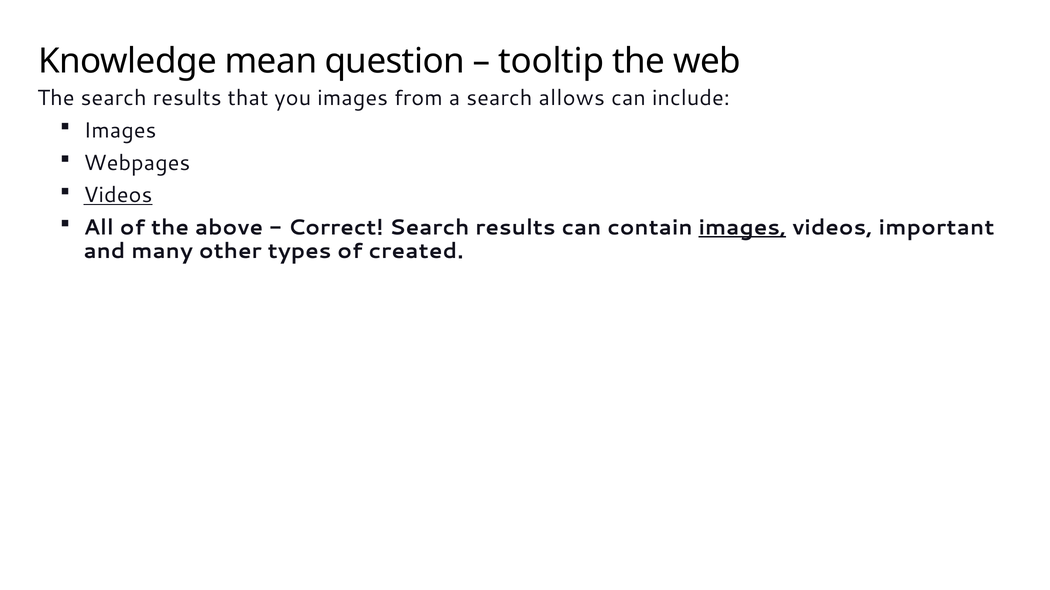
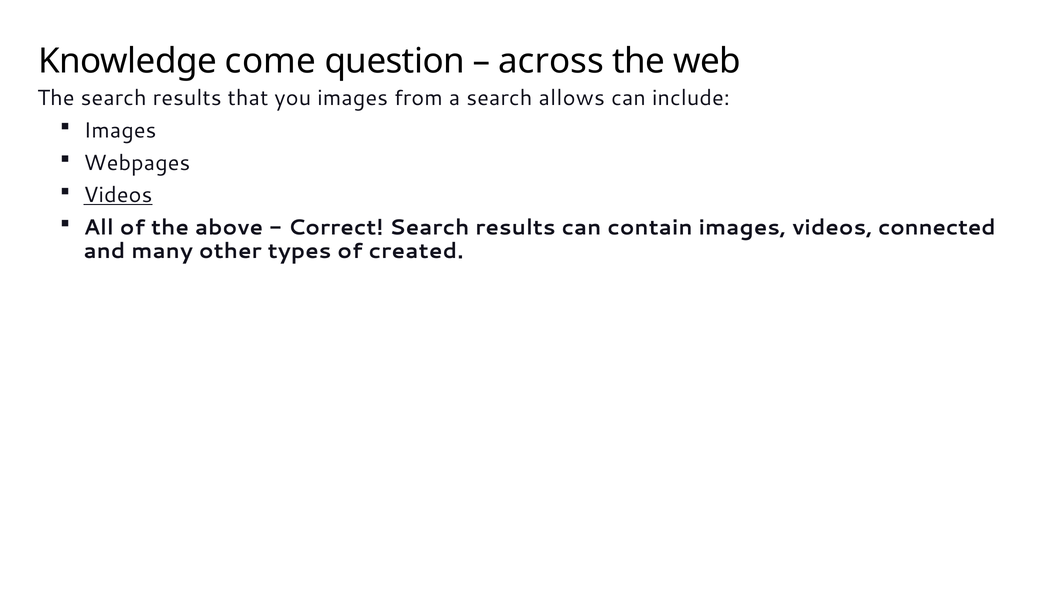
mean: mean -> come (271, 61)
tooltip: tooltip -> across (551, 61)
images underline: present -> none (742, 228)
important: important -> connected (937, 228)
